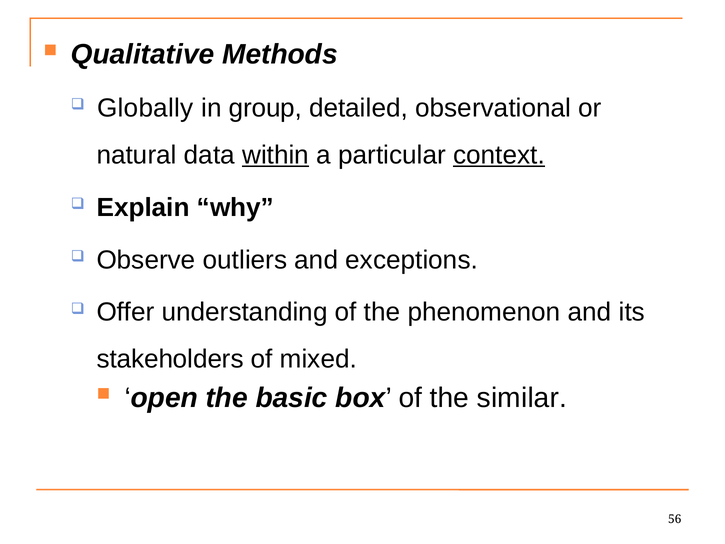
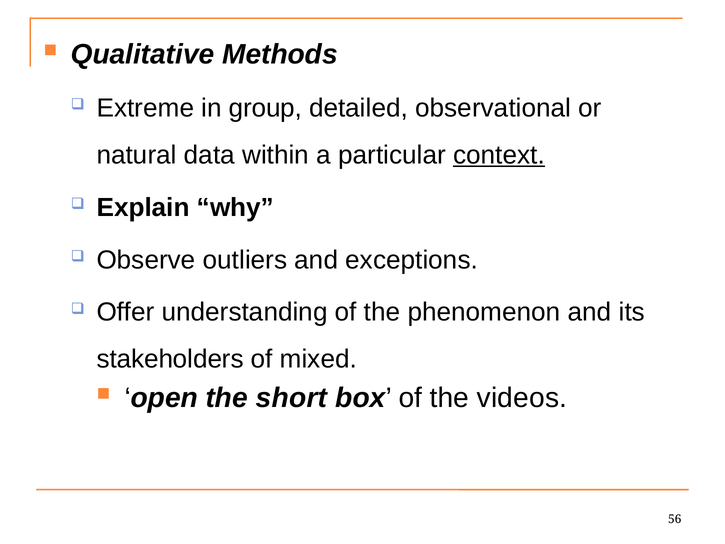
Globally: Globally -> Extreme (145, 108)
within underline: present -> none (276, 155)
basic: basic -> short (291, 398)
similar: similar -> videos (522, 398)
